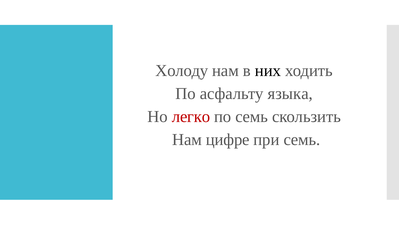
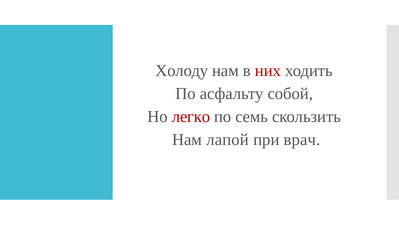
них colour: black -> red (268, 71)
языка: языка -> собой (290, 94)
цифре: цифре -> лапой (228, 139)
при семь: семь -> врач (302, 139)
